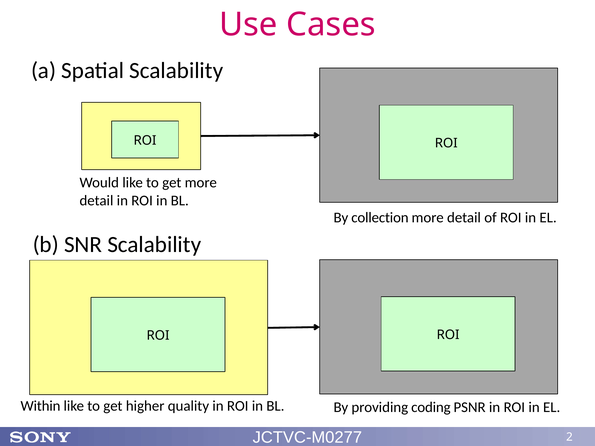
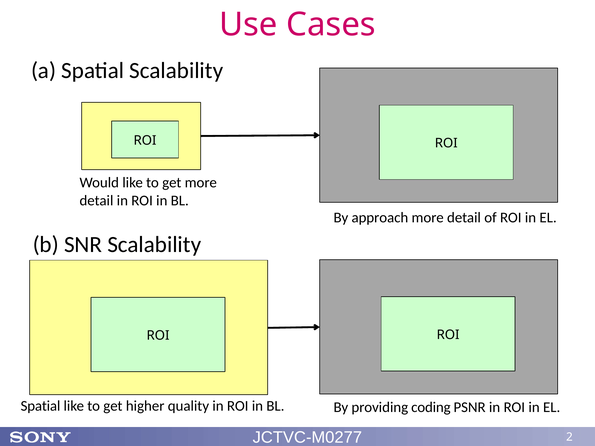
collection: collection -> approach (380, 218)
Within: Within -> Spatial (40, 406)
